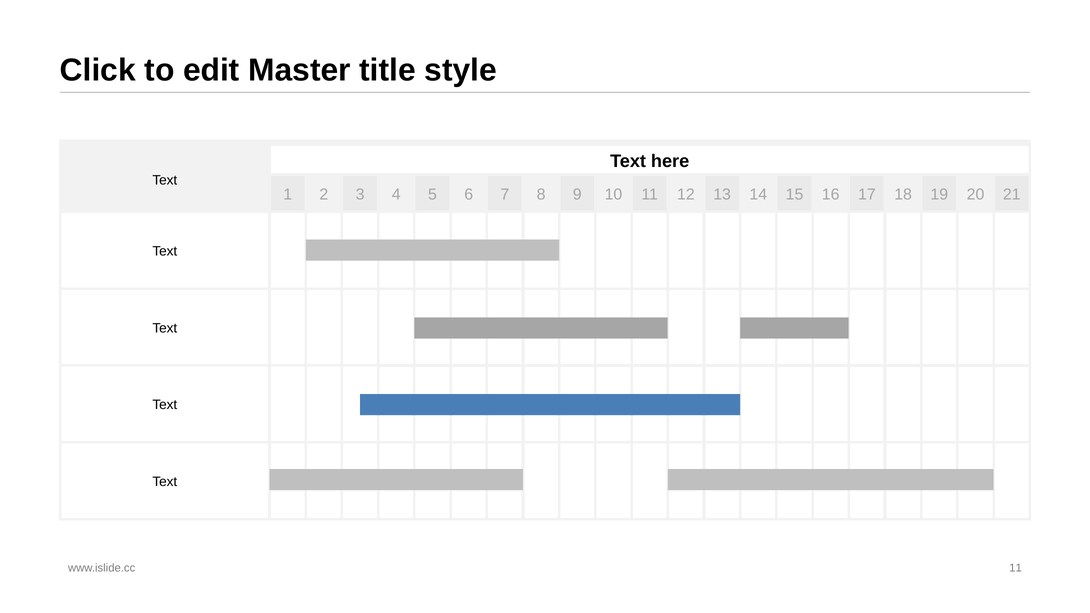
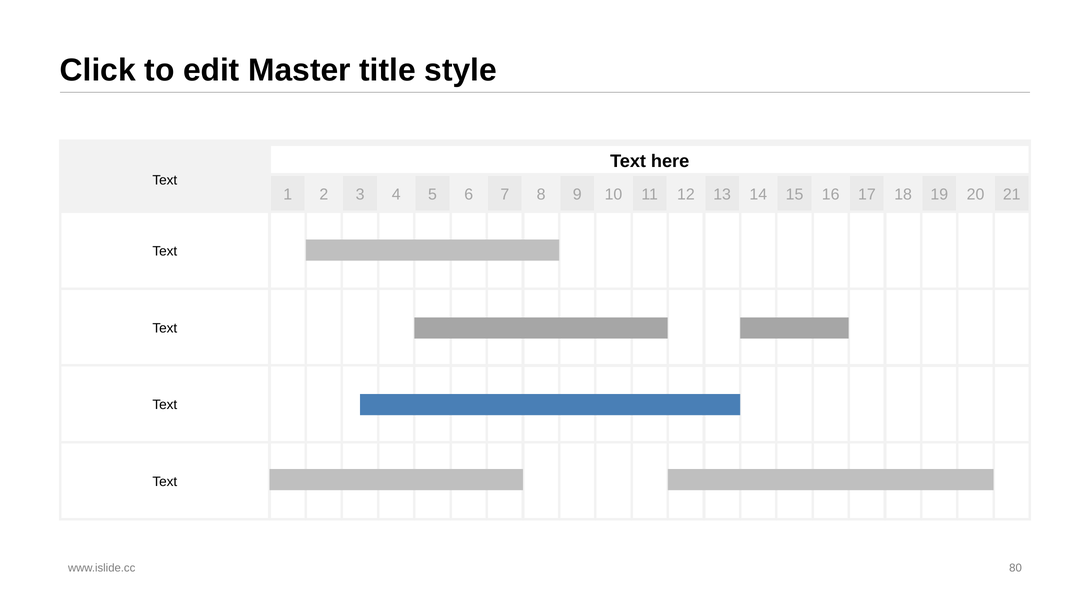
www.islide.cc 11: 11 -> 80 (1016, 568)
